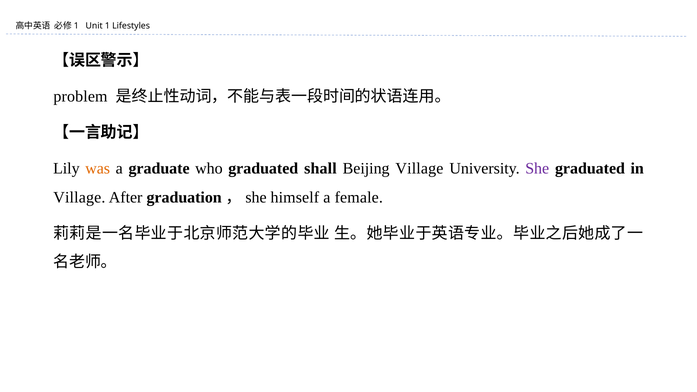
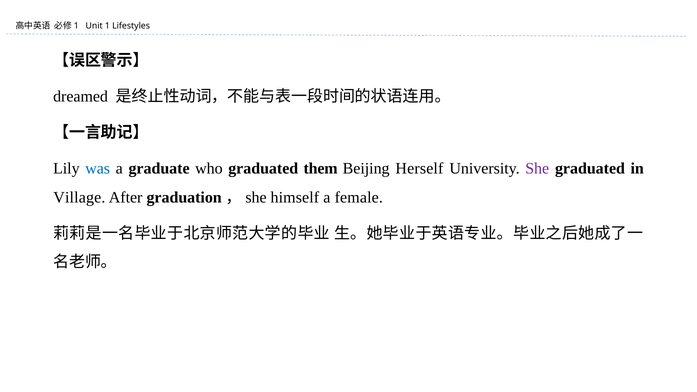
problem: problem -> dreamed (81, 97)
was colour: orange -> blue (98, 169)
shall: shall -> them (321, 169)
Beijing Village: Village -> Herself (419, 169)
